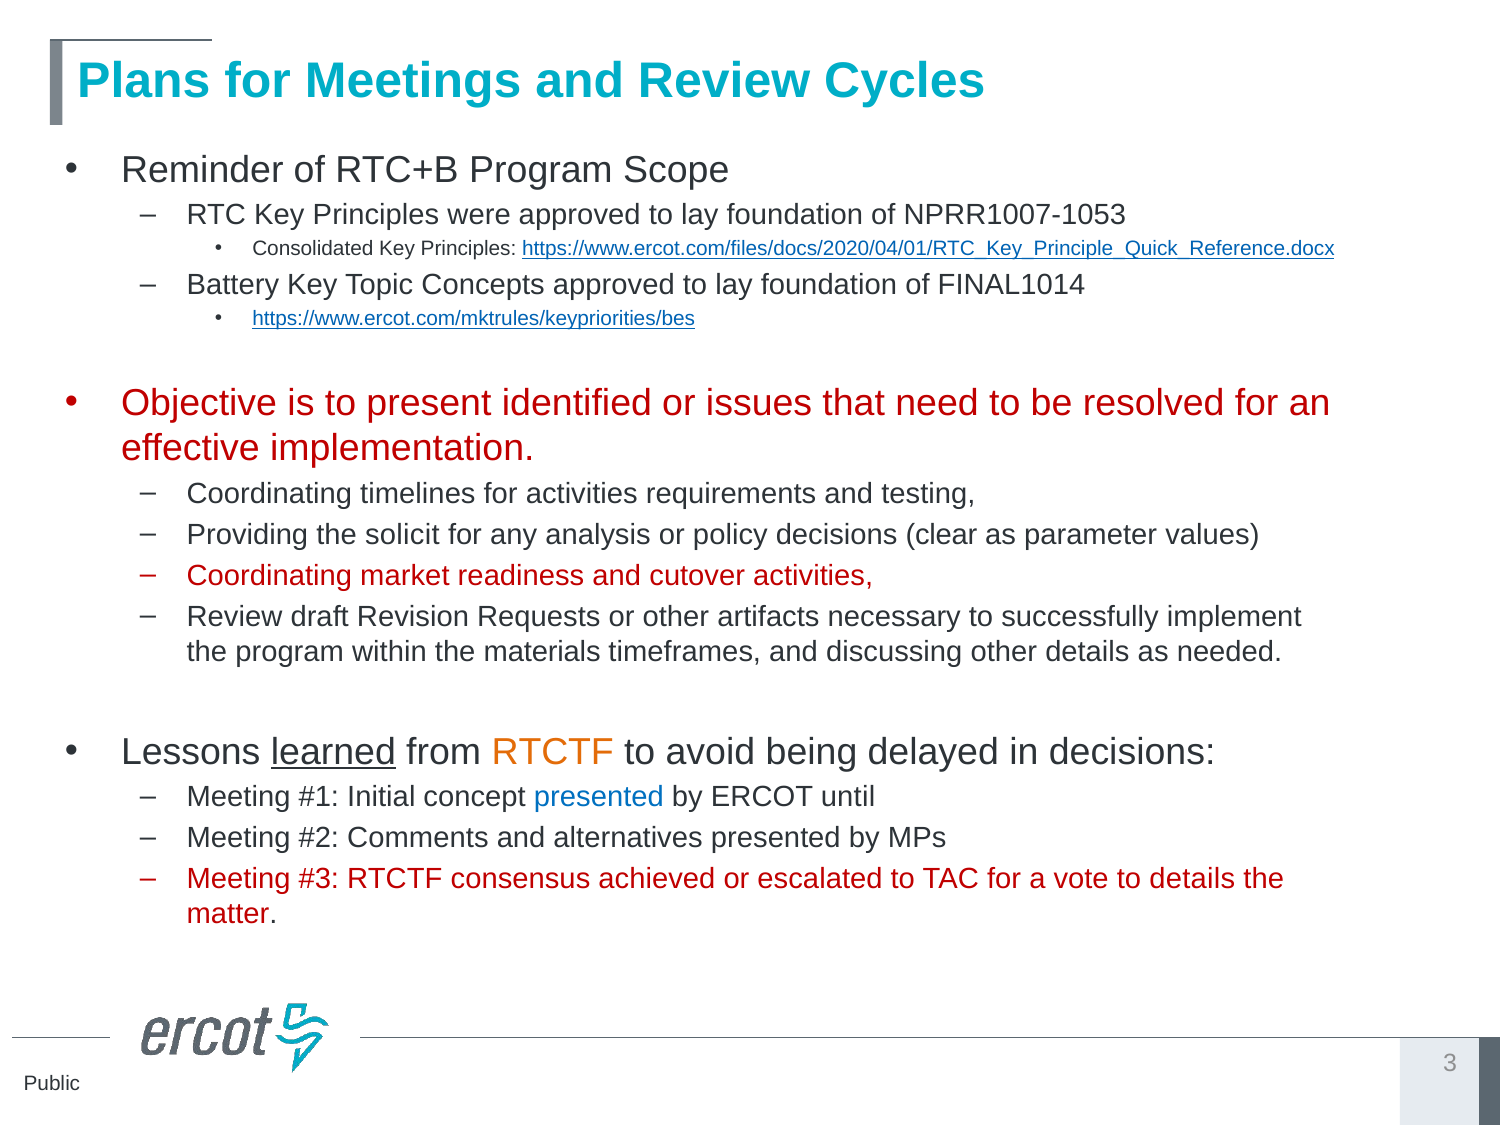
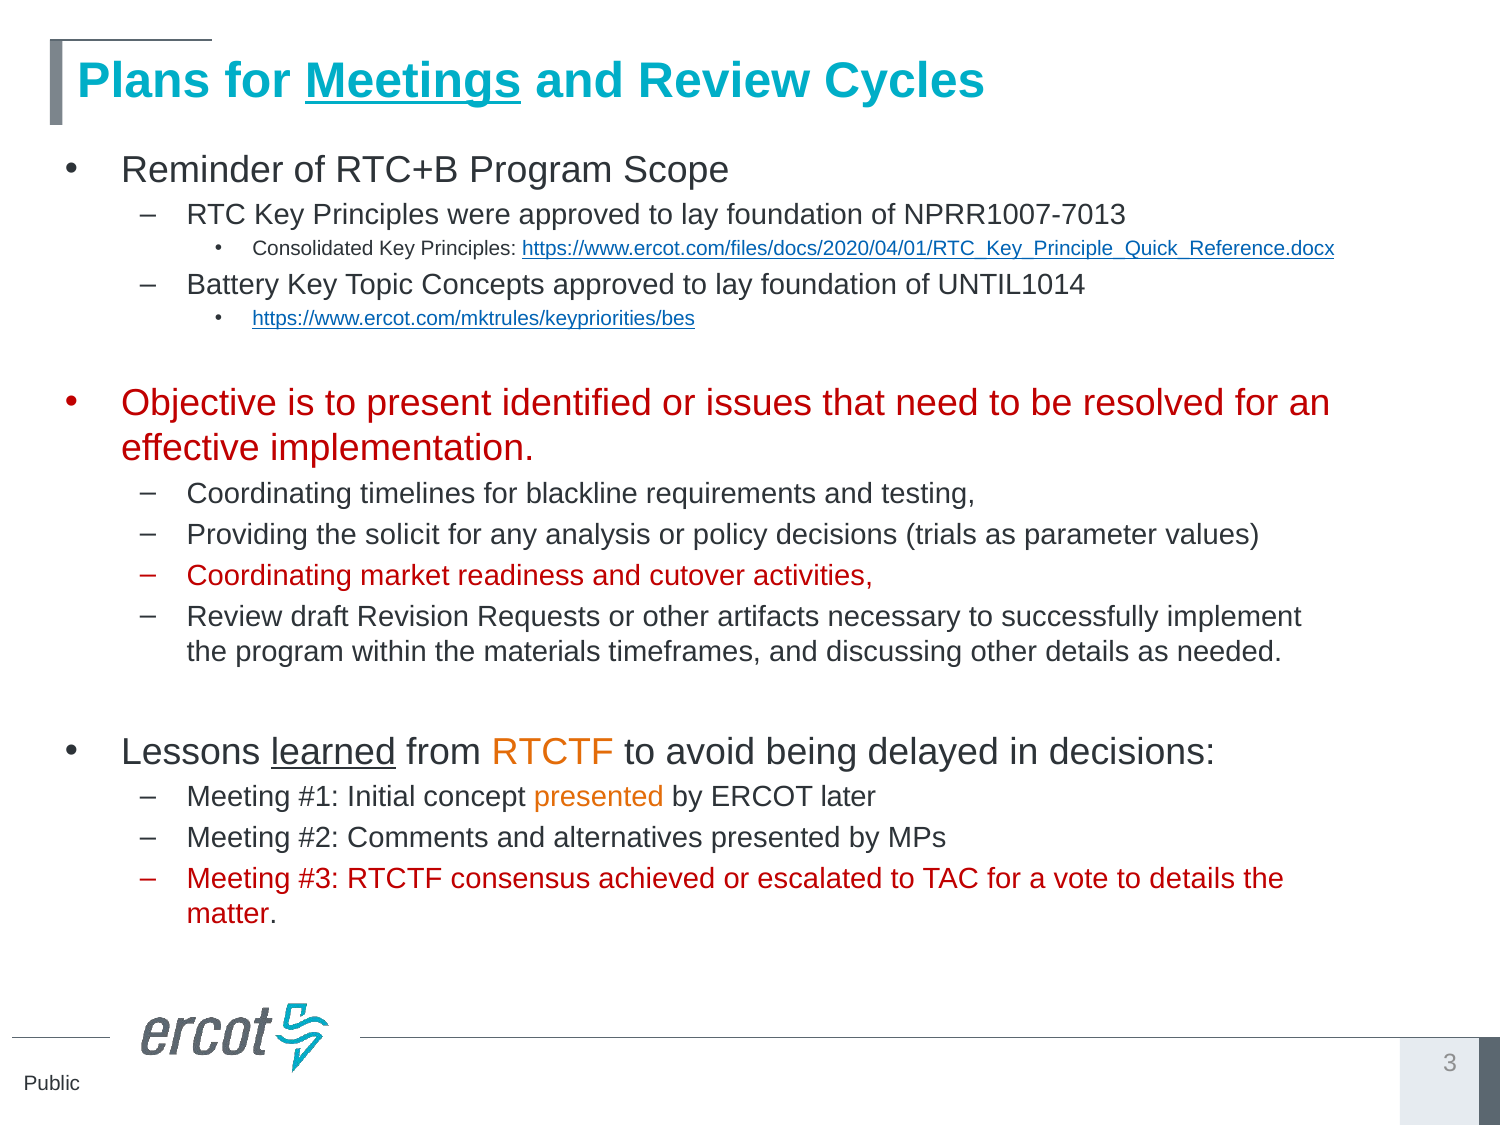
Meetings underline: none -> present (413, 81)
NPRR1007-1053: NPRR1007-1053 -> NPRR1007-7013 (1015, 215)
FINAL1014: FINAL1014 -> UNTIL1014 (1012, 285)
for activities: activities -> blackline (582, 494)
clear: clear -> trials (941, 535)
presented colour: blue -> orange (599, 797)
until: until -> later (848, 797)
